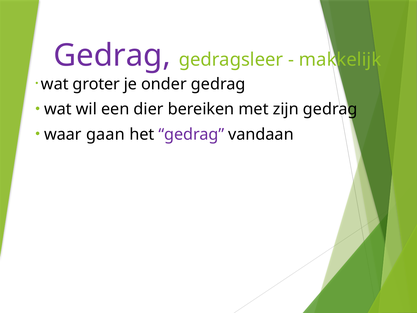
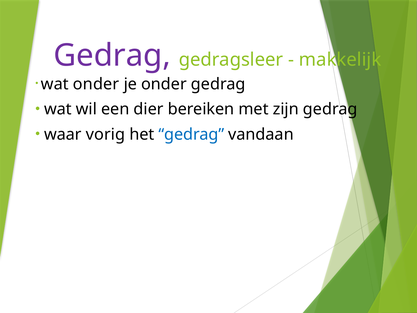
wat groter: groter -> onder (96, 84)
gaan: gaan -> vorig (105, 134)
gedrag colour: purple -> blue (191, 134)
